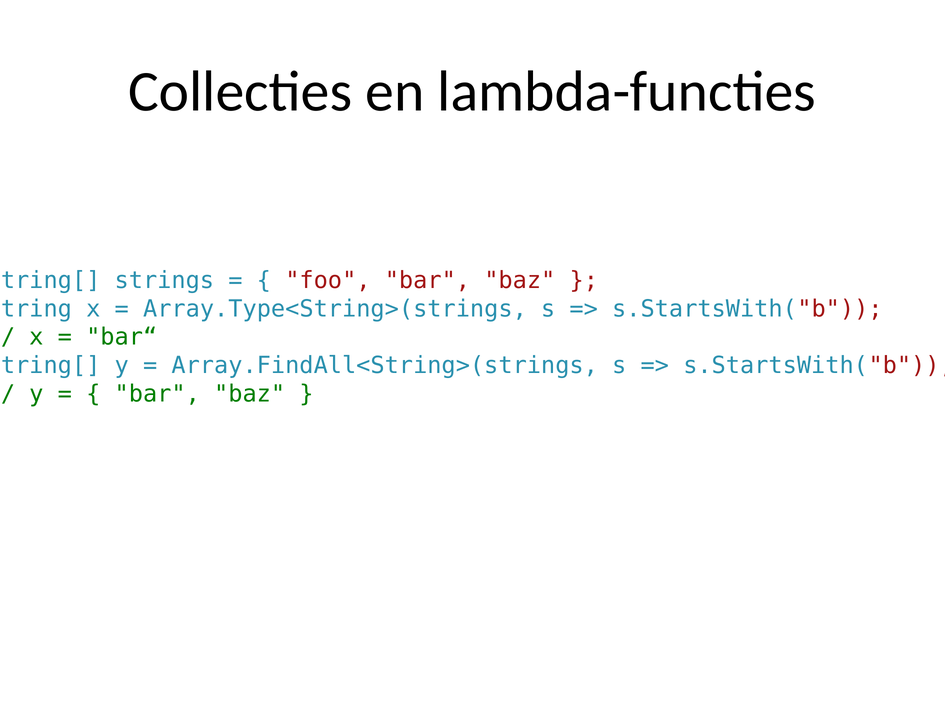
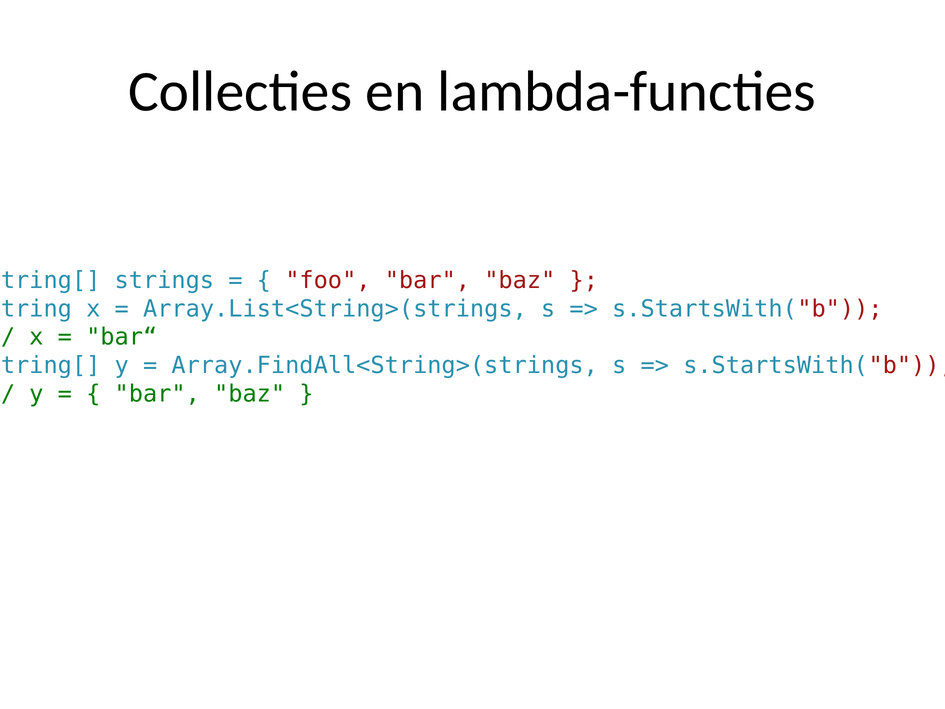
Array.Type<String>(strings: Array.Type<String>(strings -> Array.List<String>(strings (335, 309)
